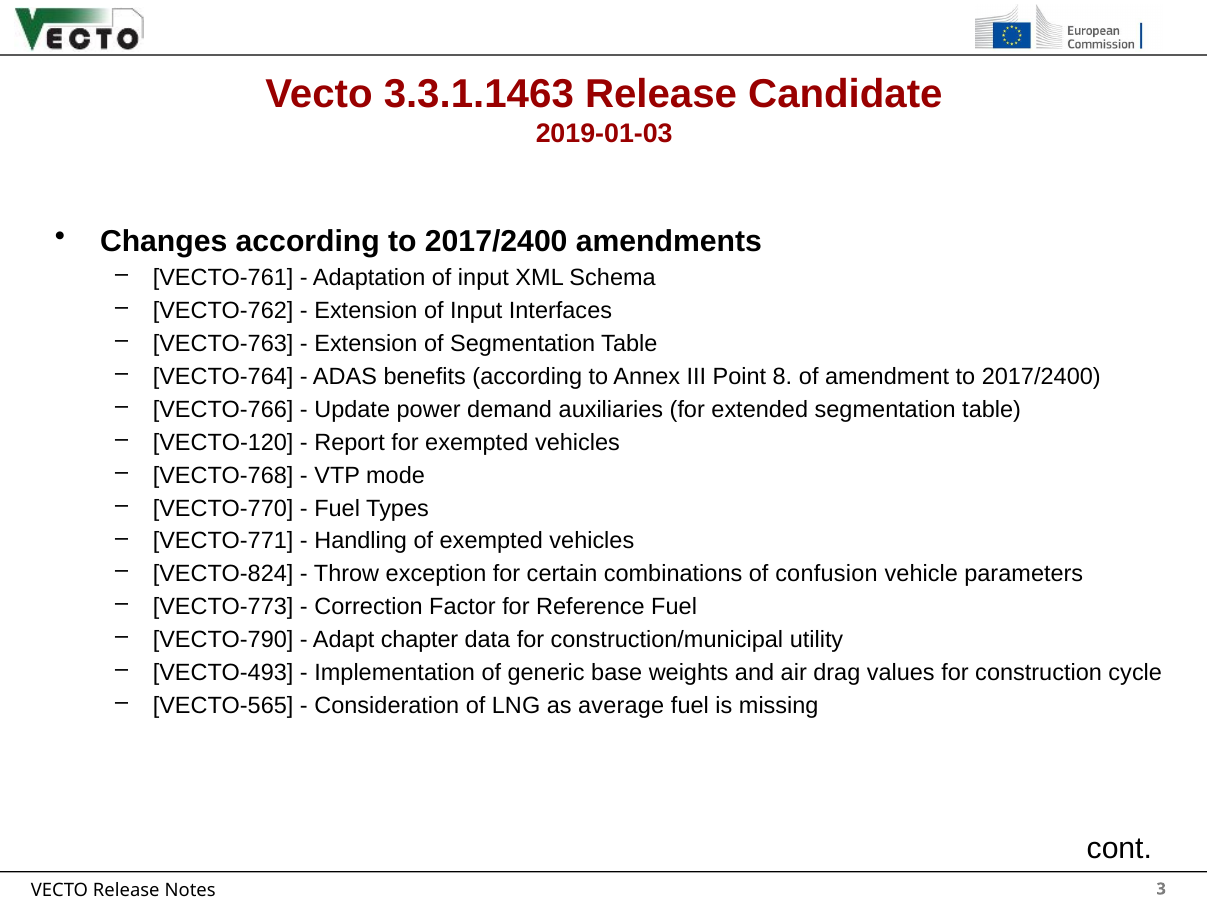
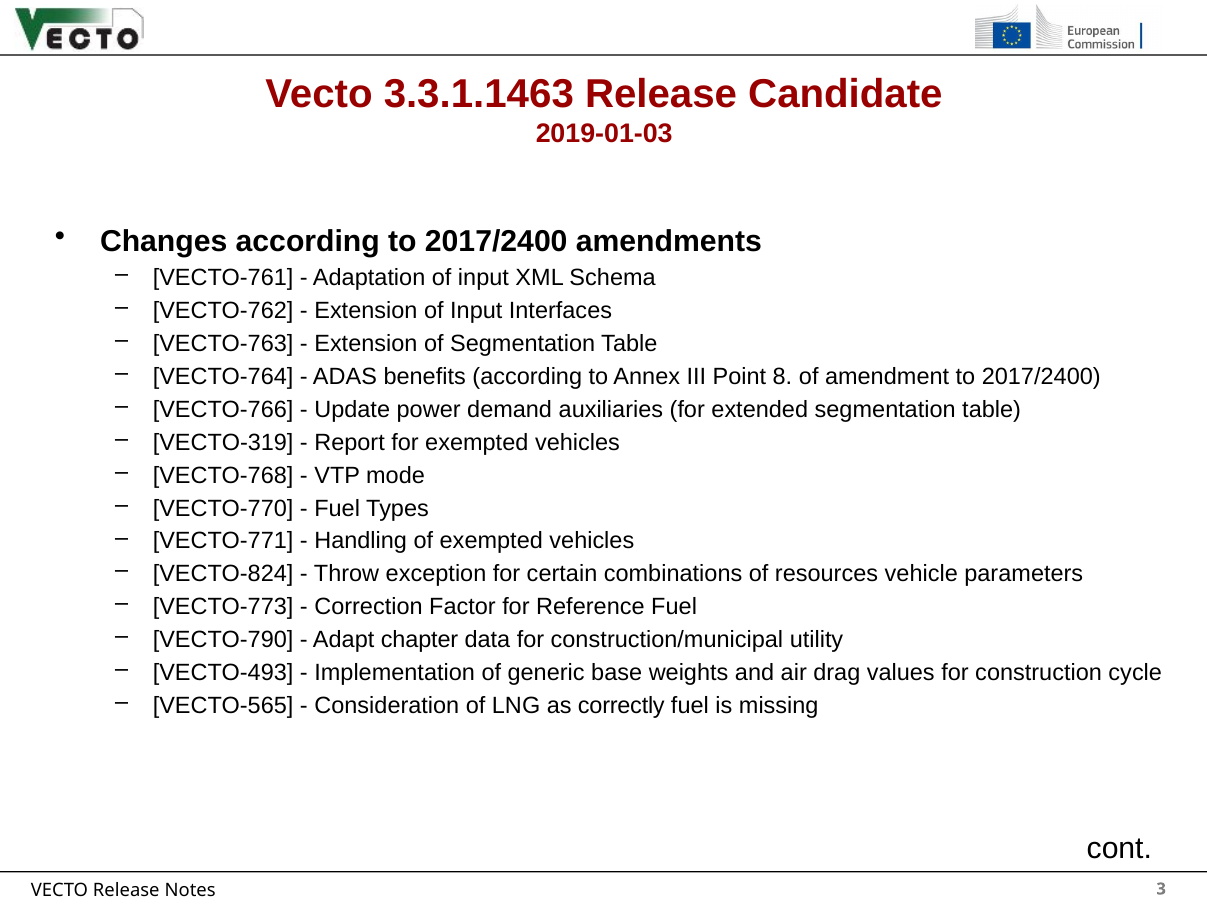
VECTO-120: VECTO-120 -> VECTO-319 (223, 442)
confusion: confusion -> resources (827, 574)
average: average -> correctly (621, 705)
